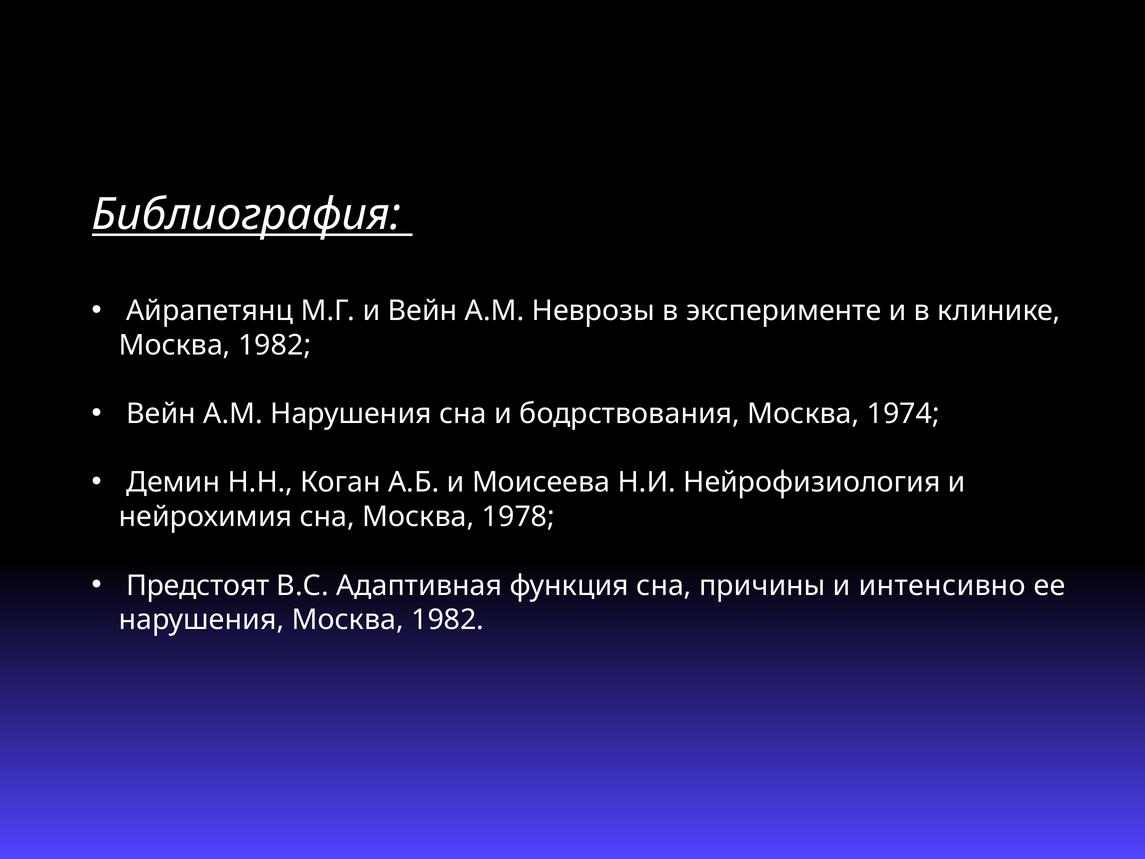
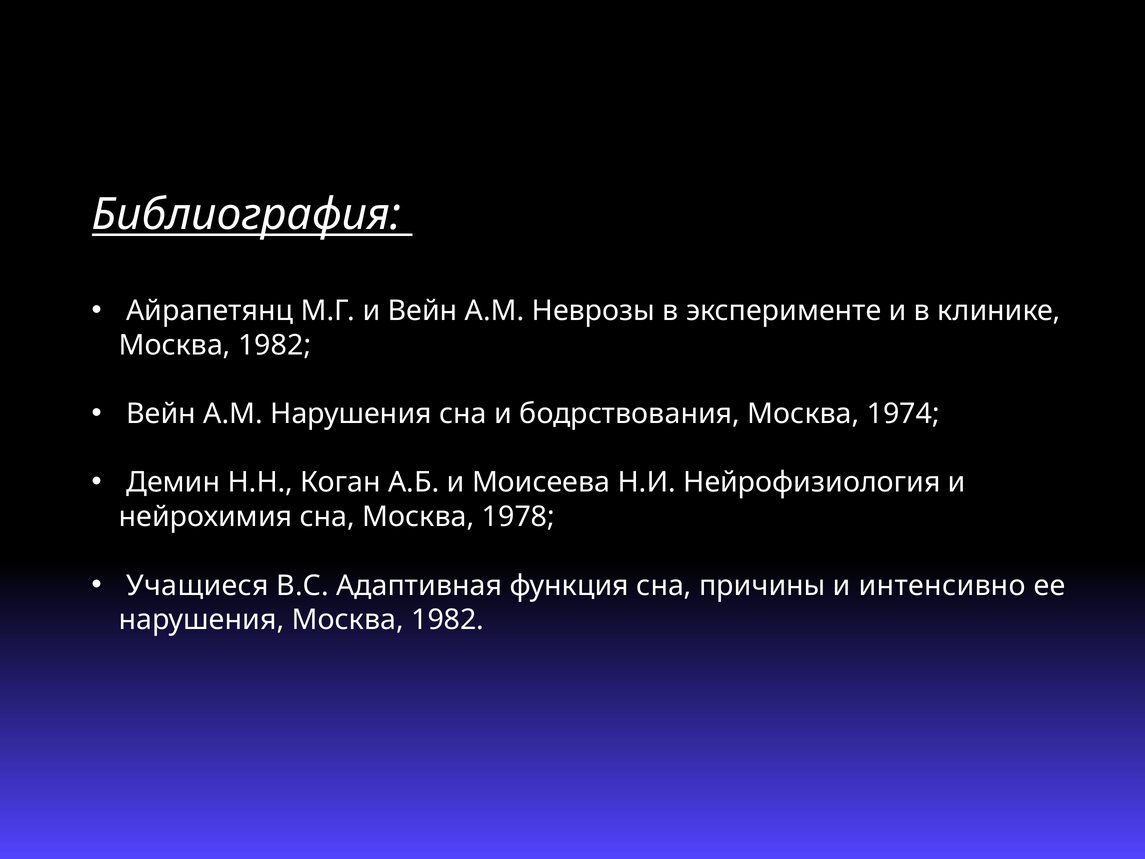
Предстоят: Предстоят -> Учащиеся (198, 585)
